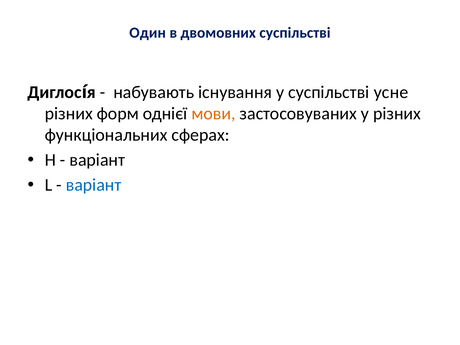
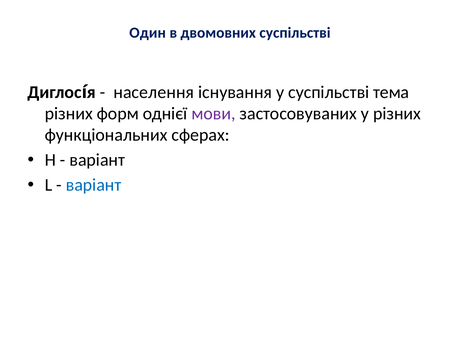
набувають: набувають -> населення (154, 92)
усне: усне -> тема (391, 92)
мови colour: orange -> purple (213, 114)
